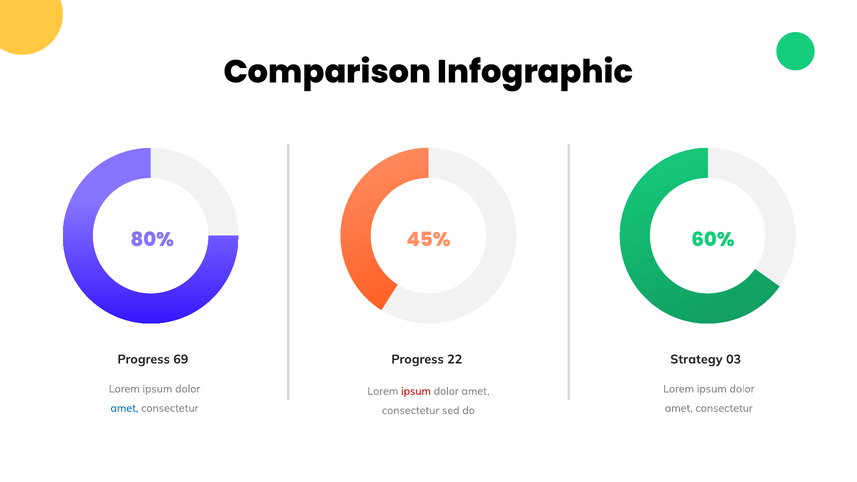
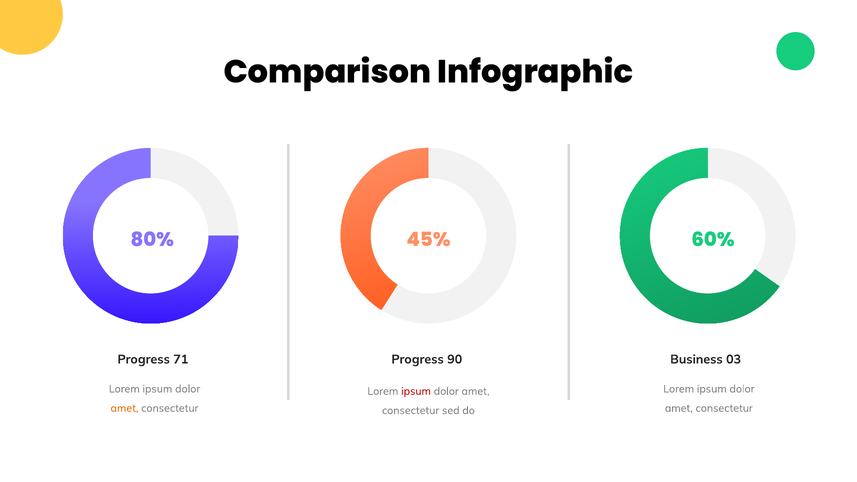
69: 69 -> 71 (181, 359)
22: 22 -> 90 (455, 359)
Strategy: Strategy -> Business (696, 359)
amet colour: blue -> orange (124, 408)
